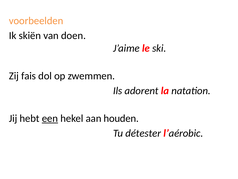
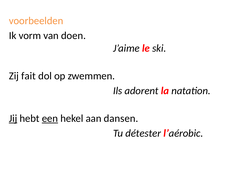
skiën: skiën -> vorm (30, 35)
fais: fais -> fait (28, 76)
Jij underline: none -> present (13, 118)
houden: houden -> dansen (121, 118)
